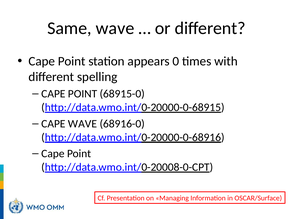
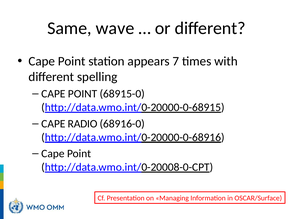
0: 0 -> 7 (176, 61)
CAPE WAVE: WAVE -> RADIO (83, 124)
